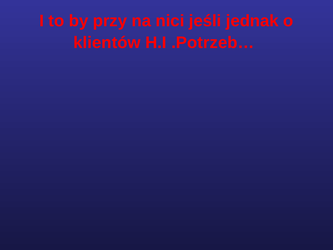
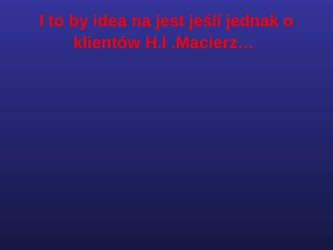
przy: przy -> idea (110, 21)
nici: nici -> jest (170, 21)
.Potrzeb…: .Potrzeb… -> .Macierz… (213, 43)
